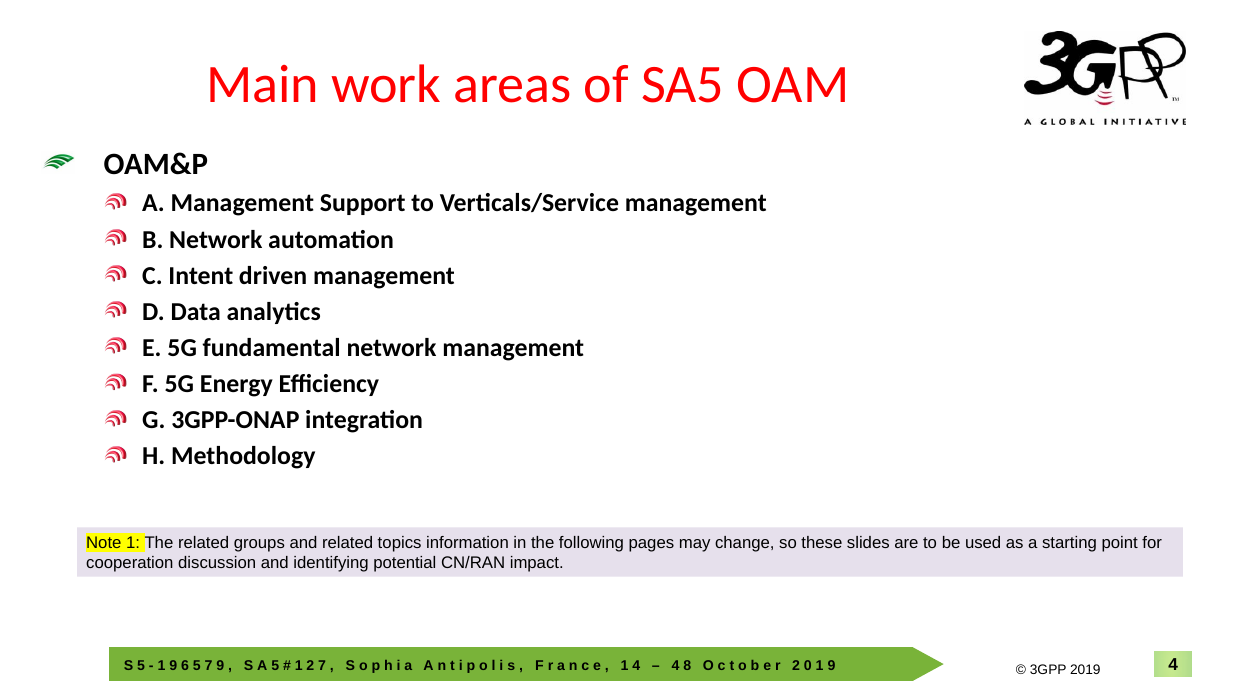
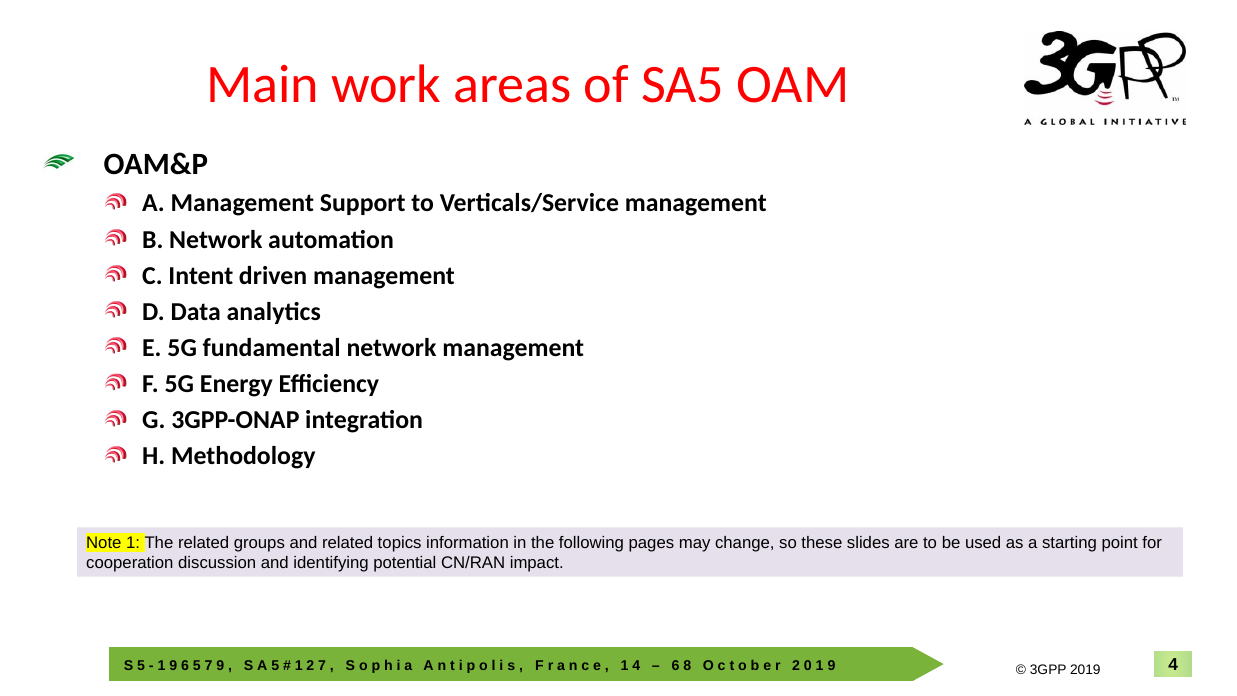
4: 4 -> 6 (675, 666)
